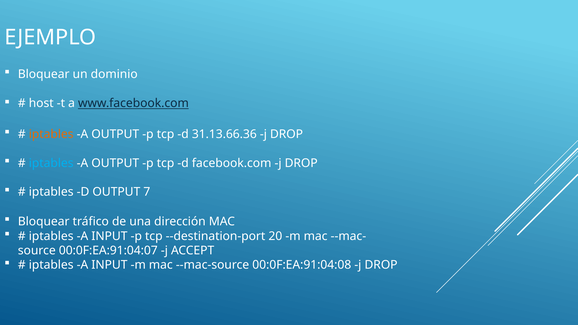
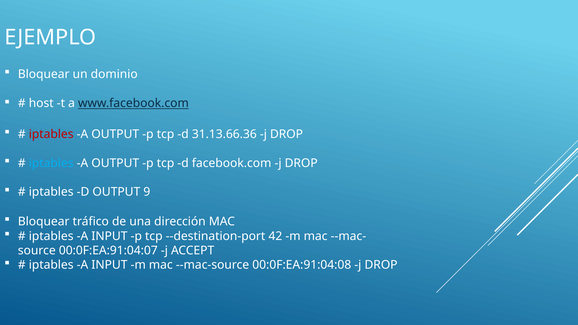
iptables colour: orange -> red (51, 134)
7: 7 -> 9 (147, 192)
20: 20 -> 42 (275, 236)
